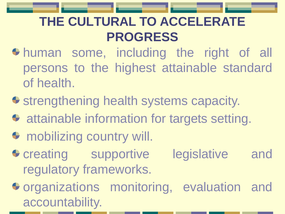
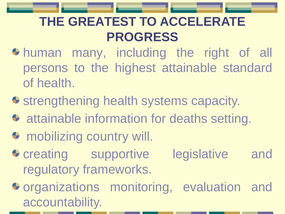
CULTURAL: CULTURAL -> GREATEST (102, 22)
some: some -> many (89, 53)
targets: targets -> deaths (188, 119)
